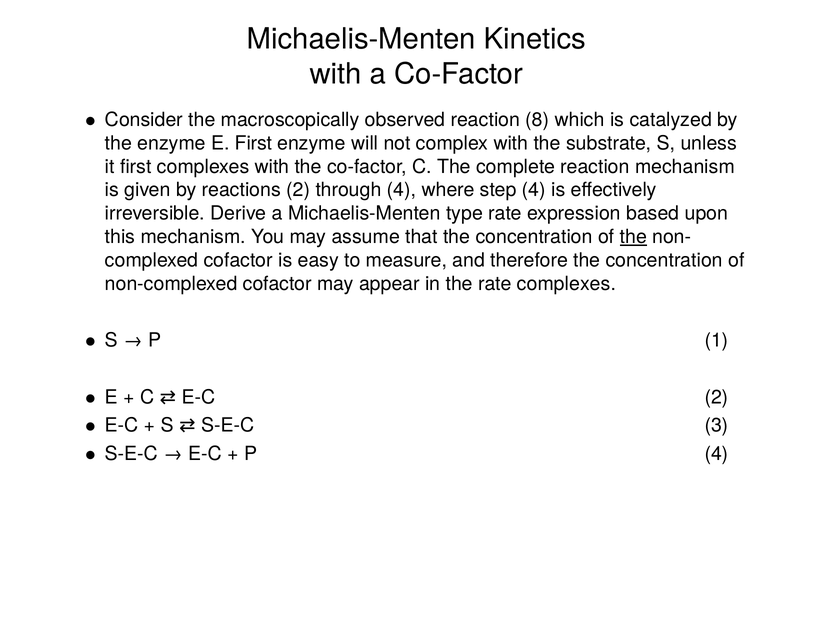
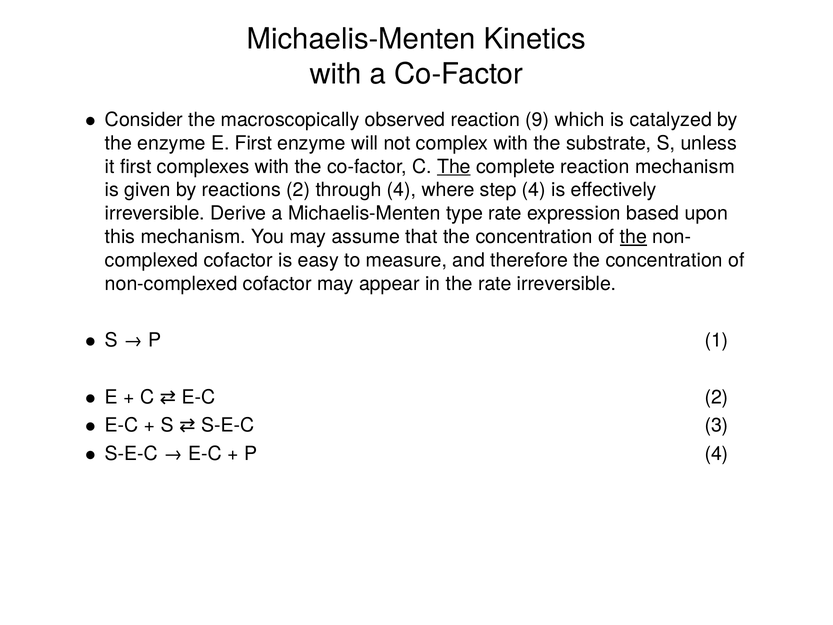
8: 8 -> 9 (537, 120)
The underline: none -> present (454, 167)
rate complexes: complexes -> irreversible (567, 284)
